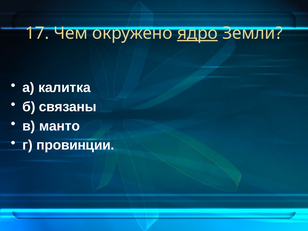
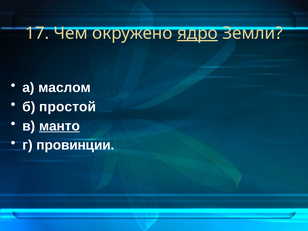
калитка: калитка -> маслом (65, 88)
связаны: связаны -> простой (68, 107)
манто underline: none -> present (59, 126)
